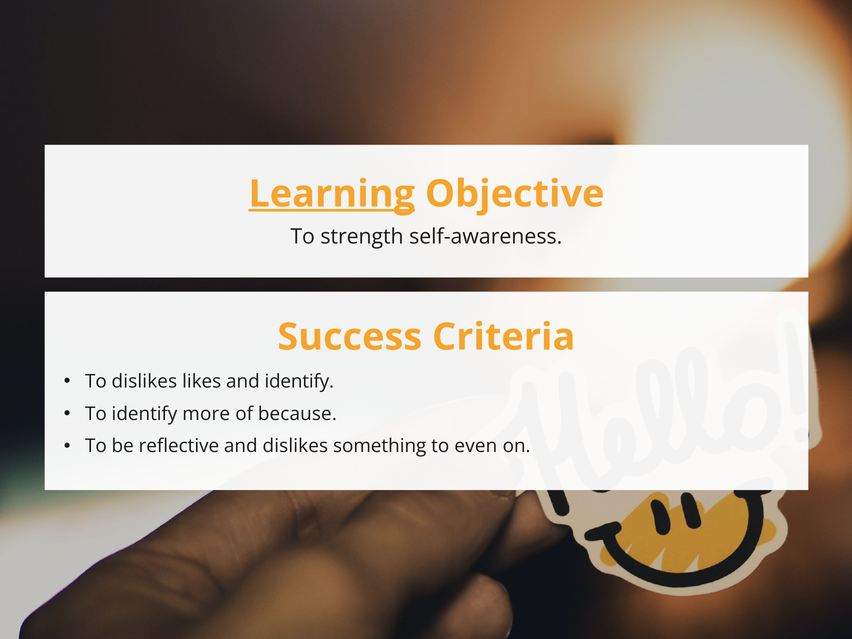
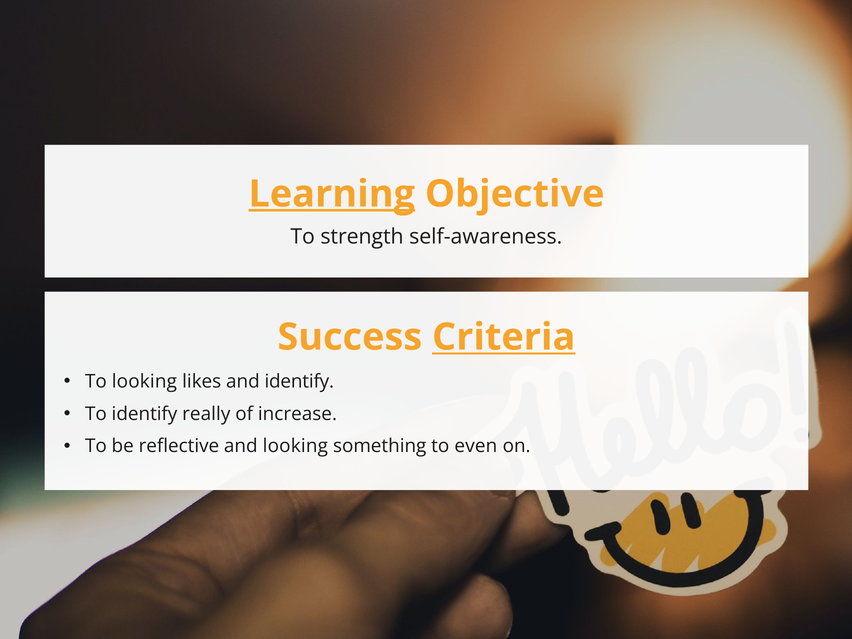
Criteria underline: none -> present (504, 337)
To dislikes: dislikes -> looking (144, 382)
more: more -> really (206, 414)
because: because -> increase (297, 414)
and dislikes: dislikes -> looking (295, 446)
